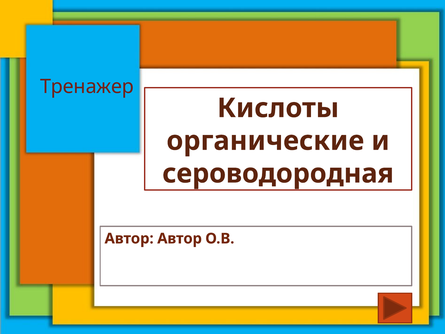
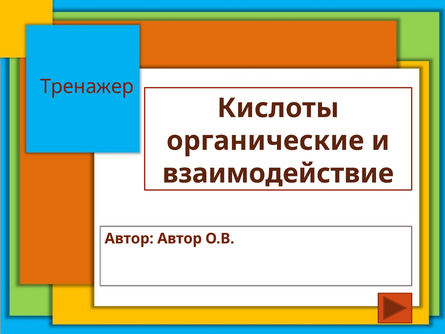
сероводородная: сероводородная -> взаимодействие (278, 173)
